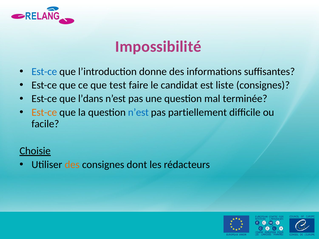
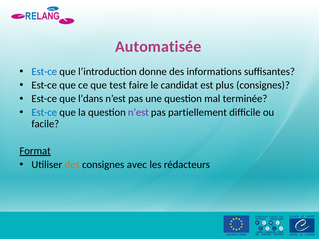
Impossibilité: Impossibilité -> Automatisée (158, 47)
liste: liste -> plus (225, 85)
Est-ce colour: orange -> blue (44, 112)
n’est colour: blue -> purple (138, 112)
Choisie: Choisie -> Format (35, 151)
dont: dont -> avec (137, 165)
